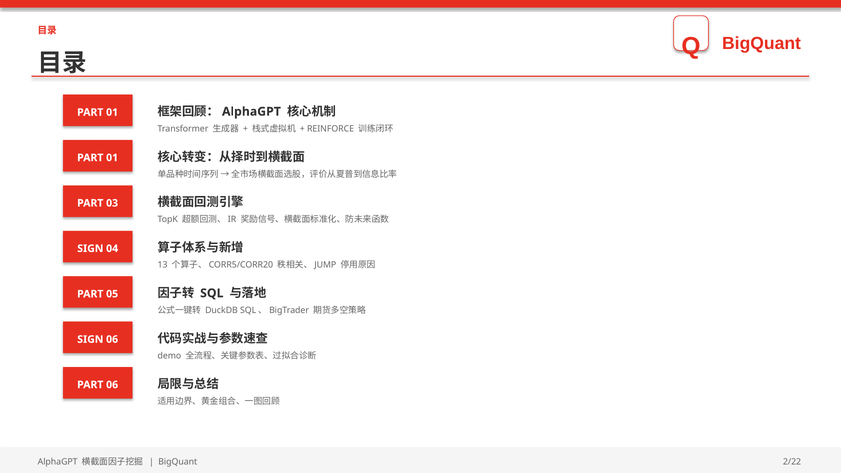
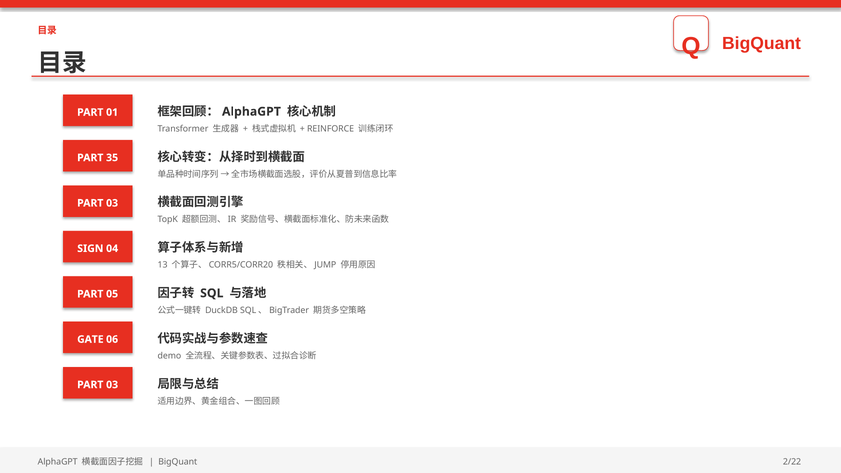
01: 01 -> 35 (112, 158)
SIGN: SIGN -> GATE (90, 339)
06: 06 -> 03 (112, 385)
